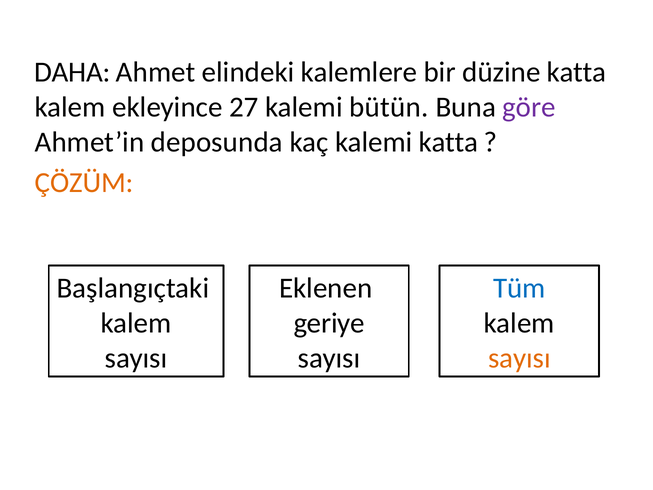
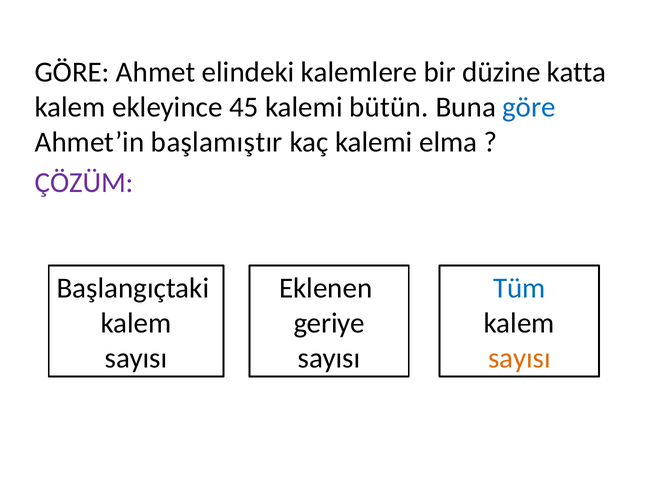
DAHA: DAHA -> GÖRE (72, 72)
27: 27 -> 45 (244, 107)
göre colour: purple -> blue (529, 107)
deposunda: deposunda -> başlamıştır (217, 142)
kalemi katta: katta -> elma (448, 142)
ÇÖZÜM colour: orange -> purple (84, 182)
